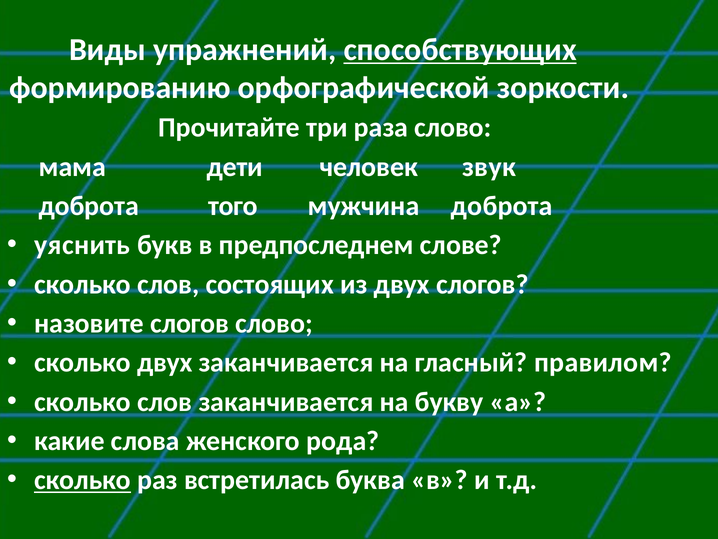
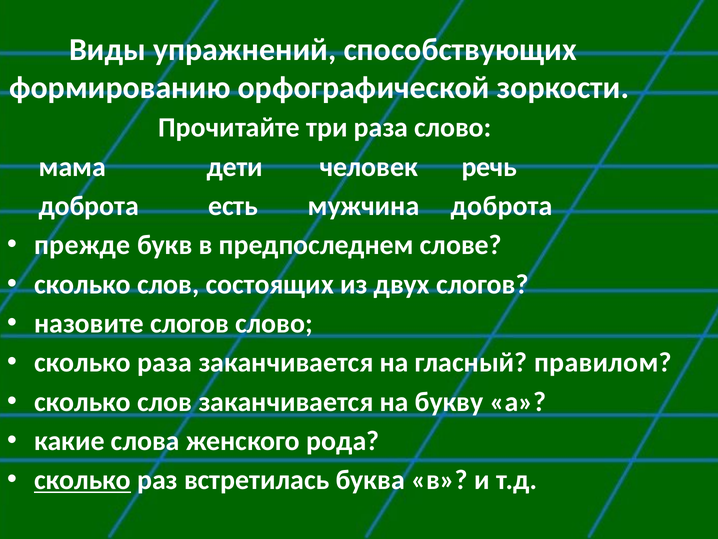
способствующих underline: present -> none (460, 50)
звук: звук -> речь (489, 167)
того: того -> есть (233, 206)
уяснить: уяснить -> прежде (82, 245)
сколько двух: двух -> раза (165, 362)
